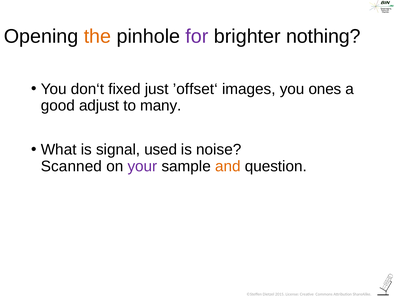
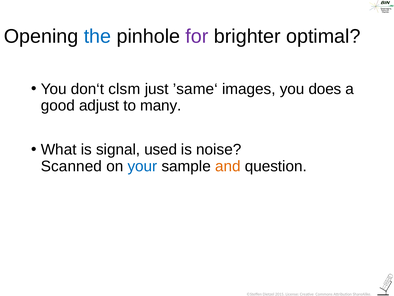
the colour: orange -> blue (97, 36)
nothing: nothing -> optimal (323, 36)
fixed: fixed -> clsm (124, 89)
’offset‘: ’offset‘ -> ’same‘ (195, 89)
ones: ones -> does (325, 89)
your colour: purple -> blue (142, 166)
